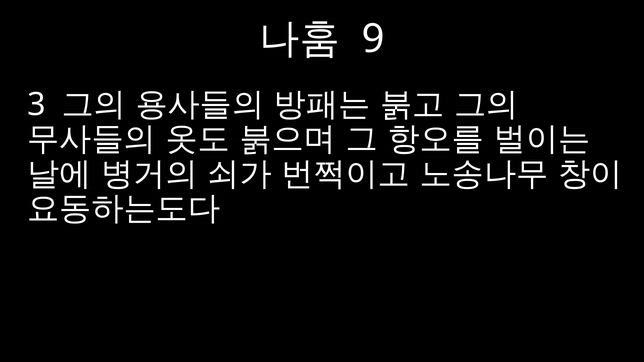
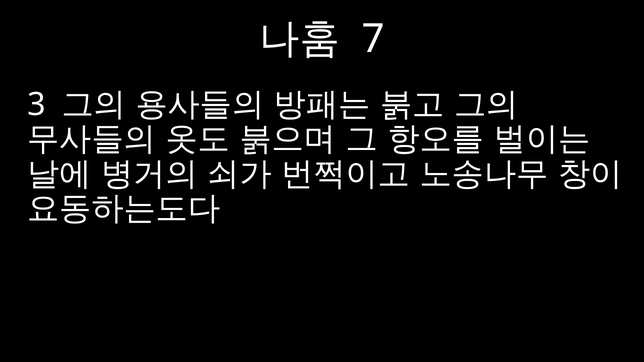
9: 9 -> 7 (373, 39)
